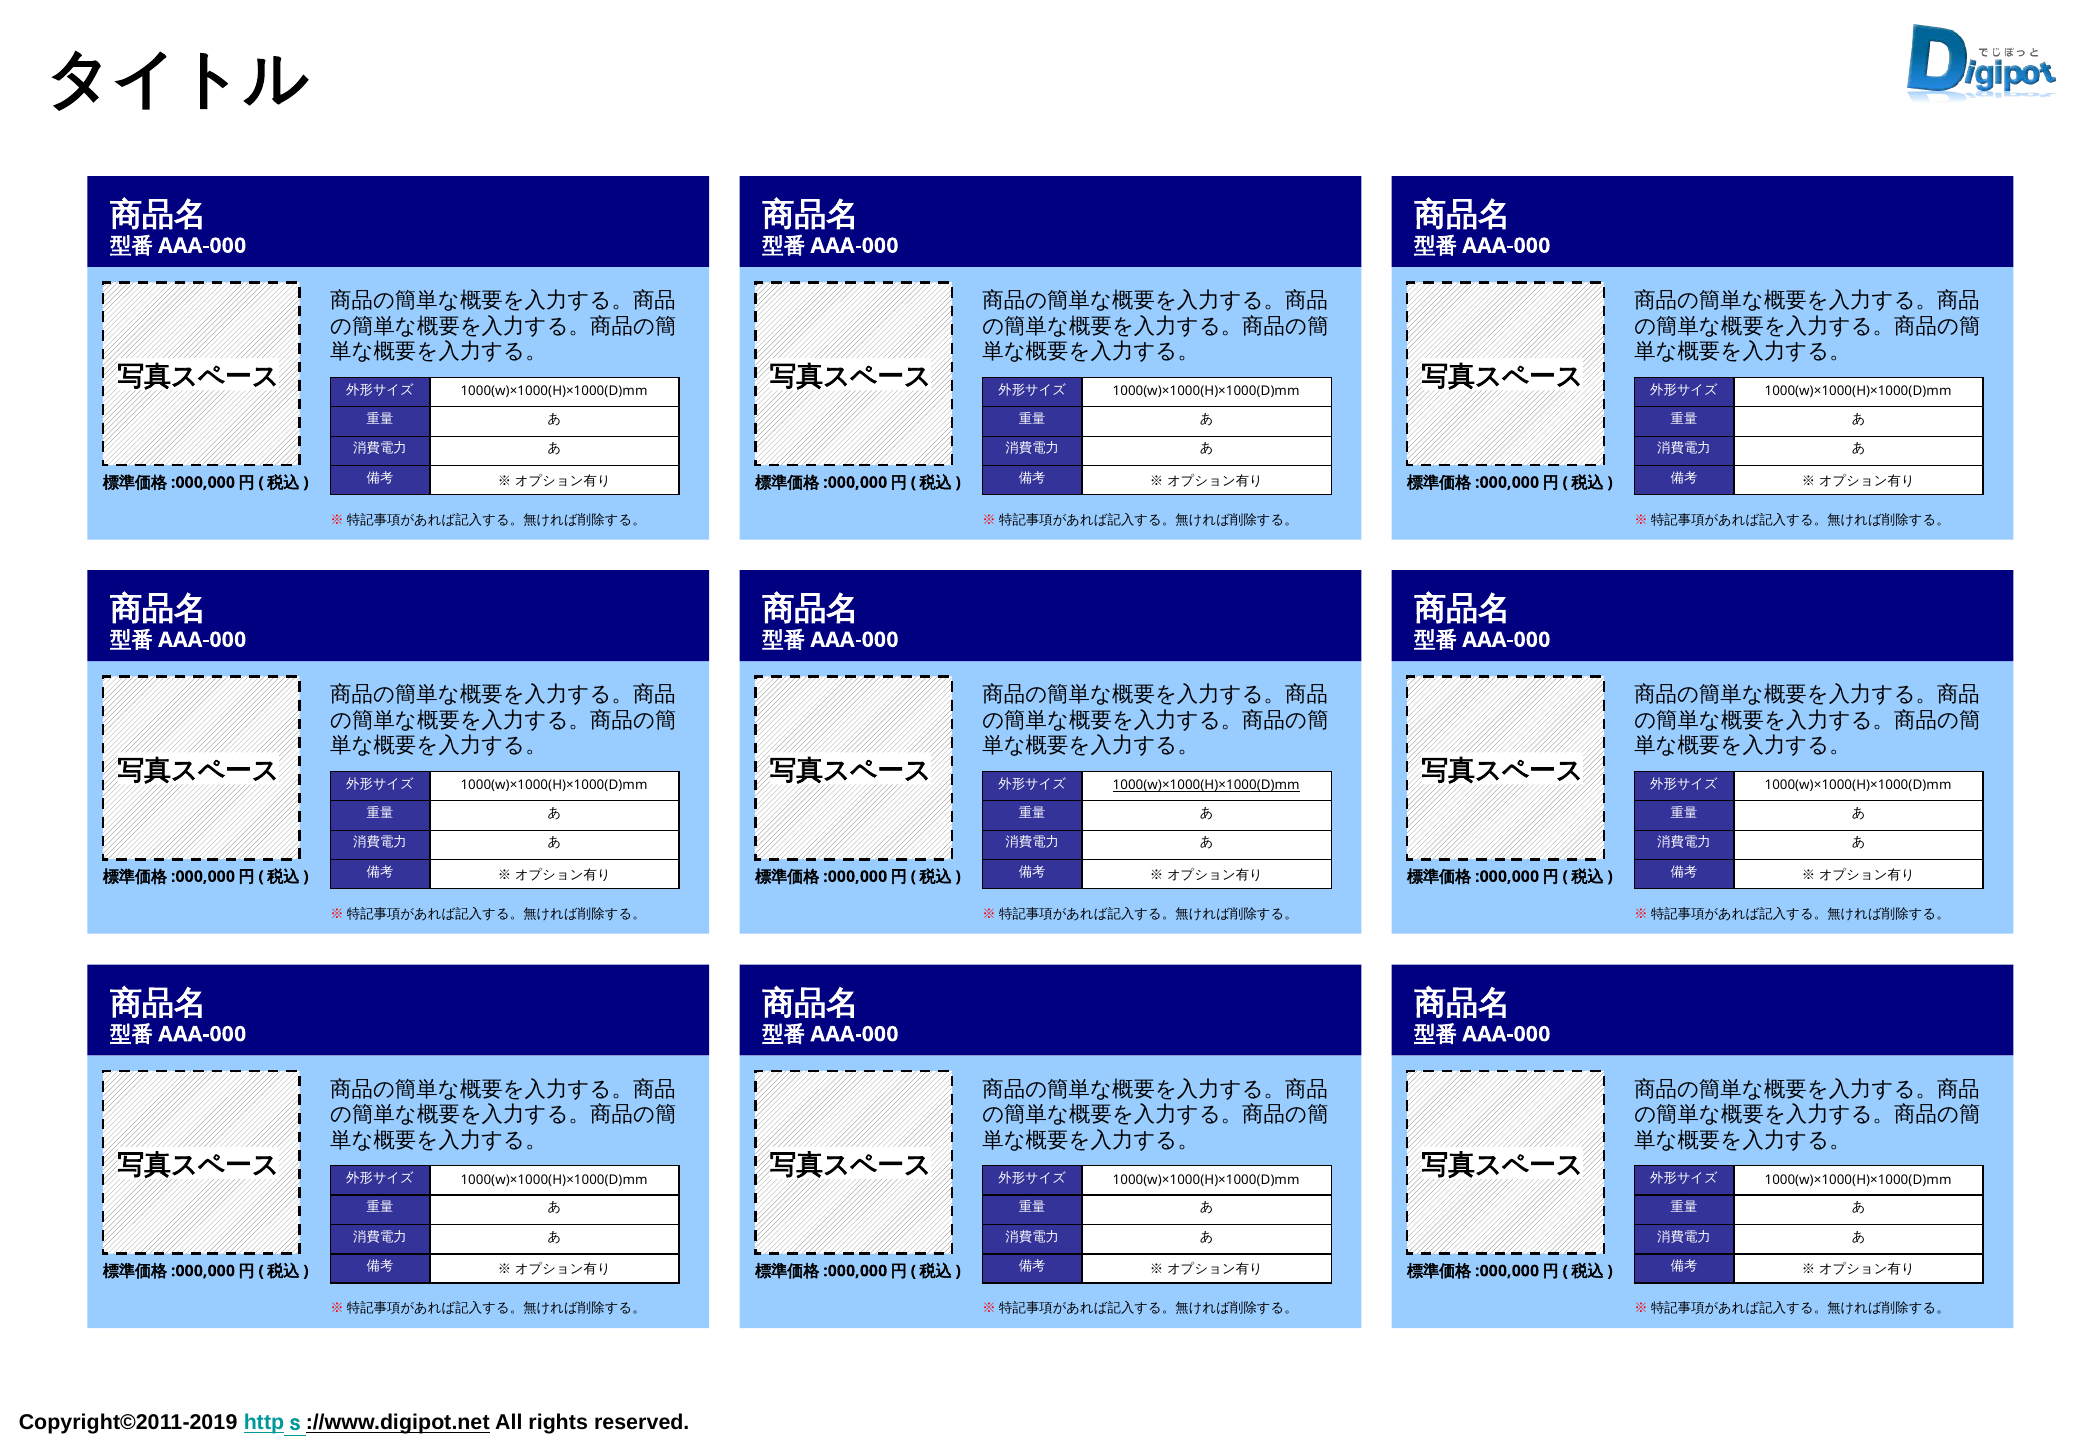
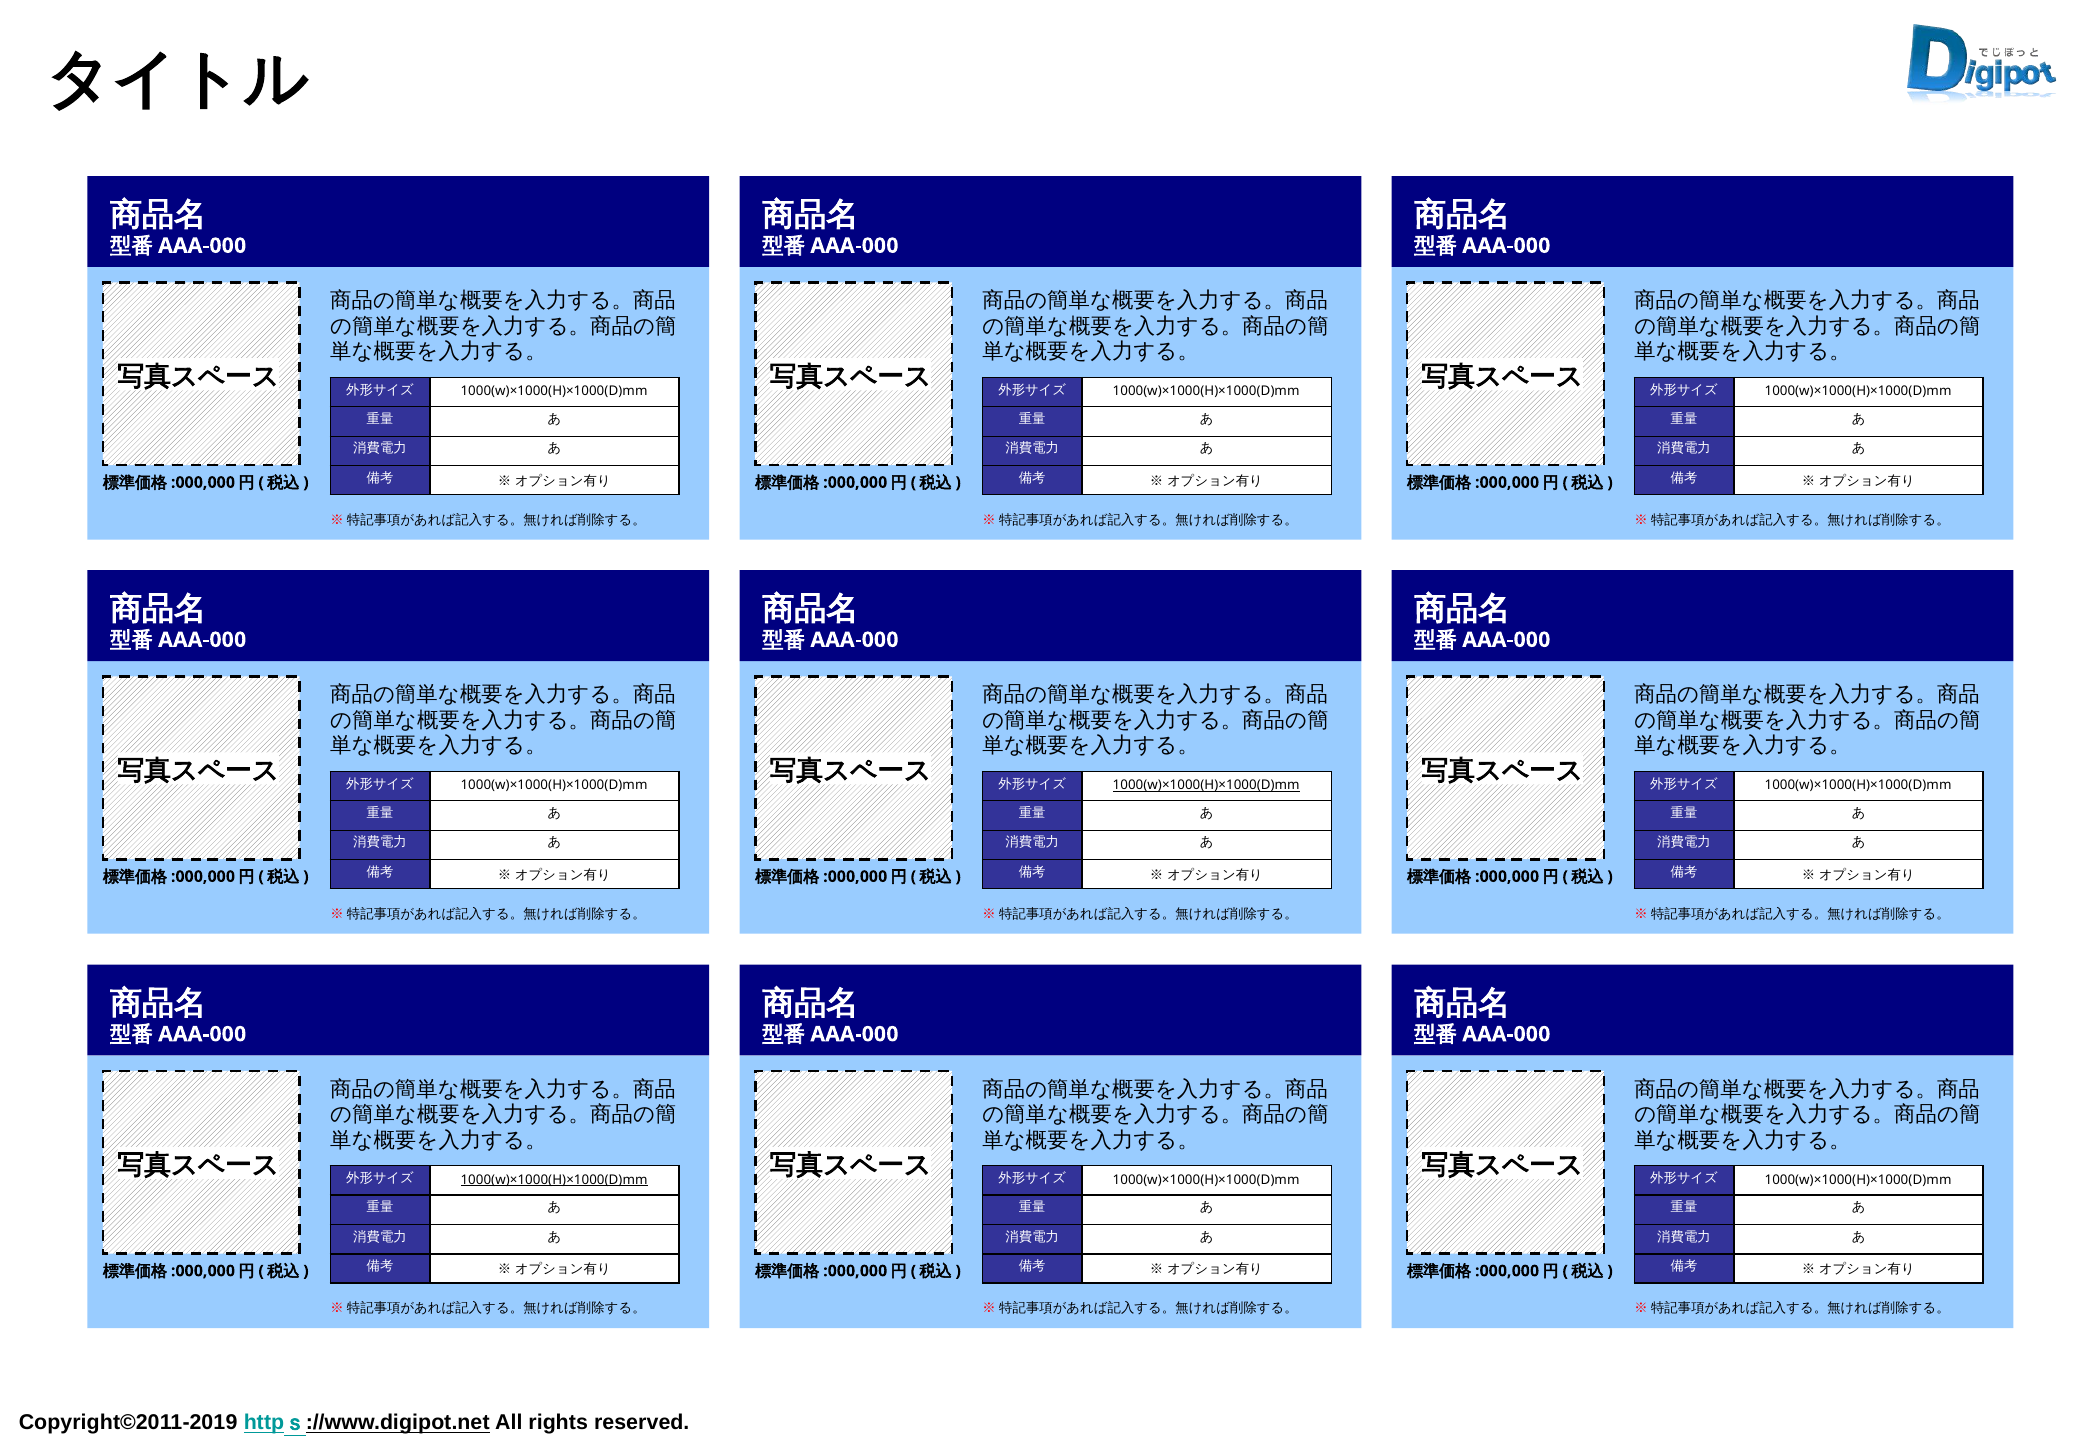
1000(w)×1000(H)×1000(D)mm underline: none -> present (554, 1180)
